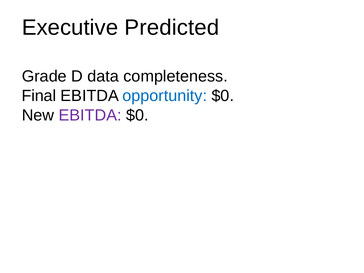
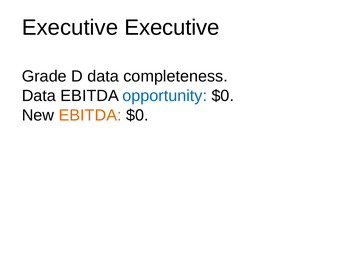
Executive Predicted: Predicted -> Executive (172, 28)
Final: Final -> Data (39, 96)
EBITDA colour: purple -> orange (90, 115)
